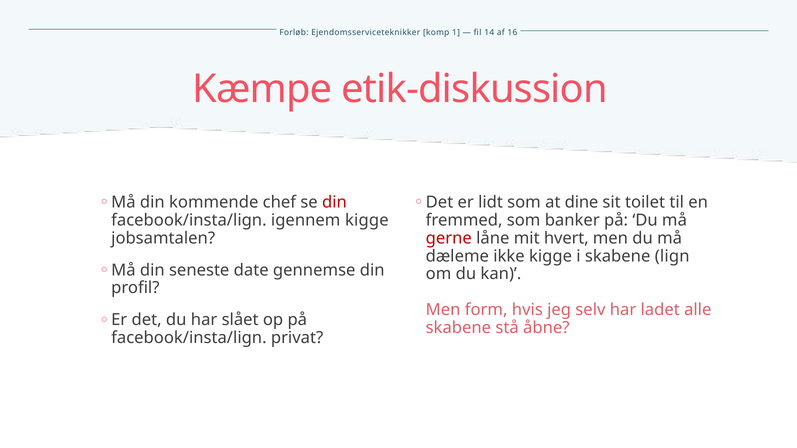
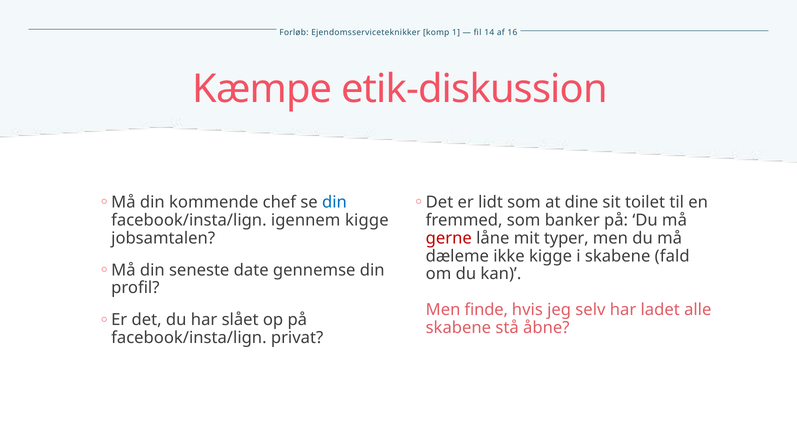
din colour: red -> blue (334, 202)
hvert: hvert -> typer (566, 238)
lign: lign -> fald (672, 256)
form: form -> finde (486, 310)
